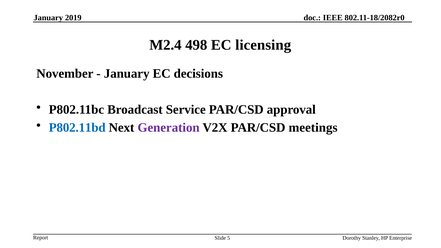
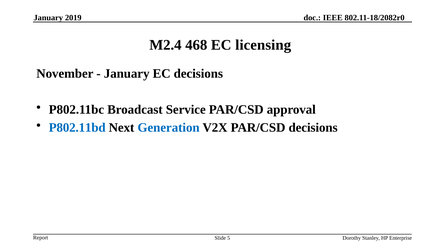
498: 498 -> 468 (196, 45)
Generation colour: purple -> blue (169, 128)
PAR/CSD meetings: meetings -> decisions (313, 128)
